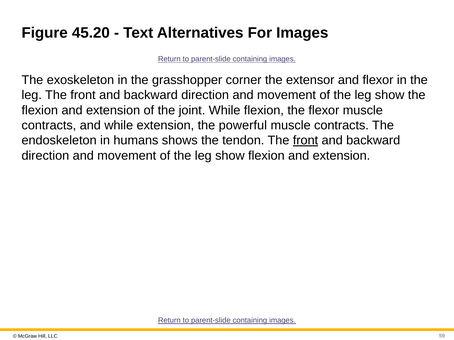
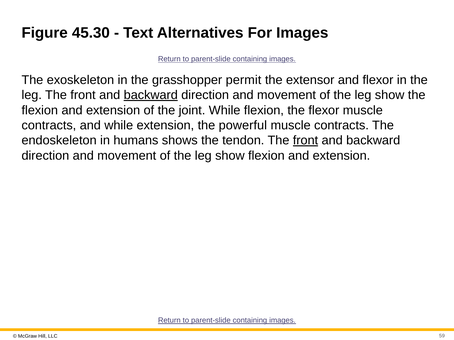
45.20: 45.20 -> 45.30 (91, 33)
corner: corner -> permit (244, 80)
backward underline: none -> present (151, 95)
